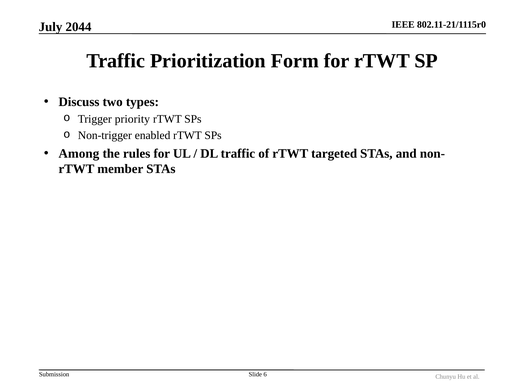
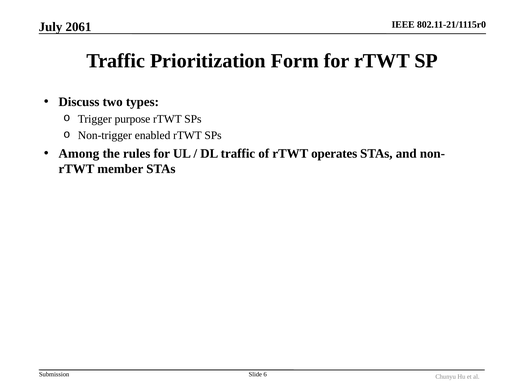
2044: 2044 -> 2061 (78, 27)
priority: priority -> purpose (132, 119)
targeted: targeted -> operates (334, 153)
